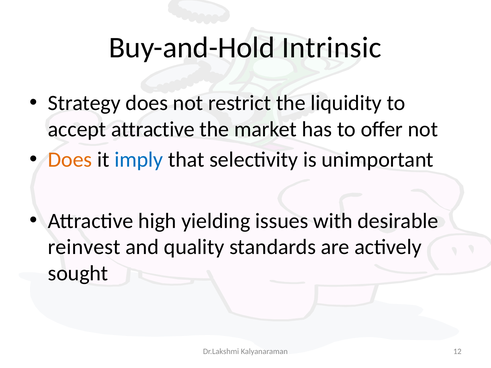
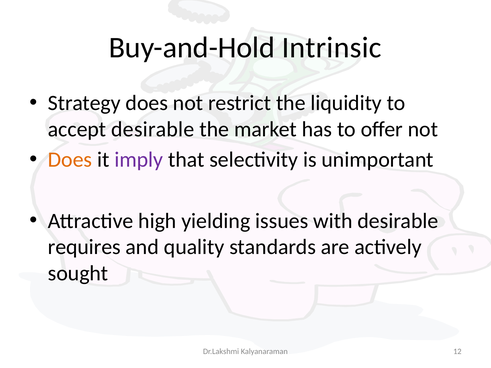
accept attractive: attractive -> desirable (153, 129)
imply colour: blue -> purple (139, 160)
reinvest: reinvest -> requires (84, 247)
